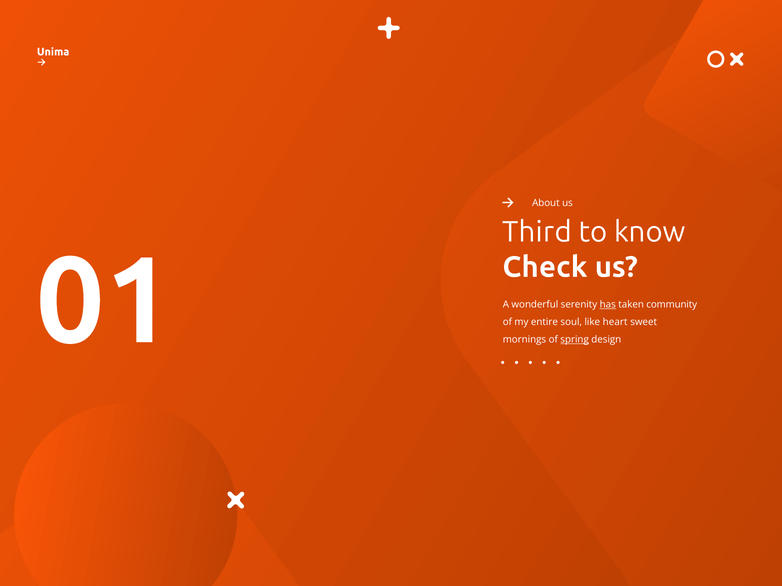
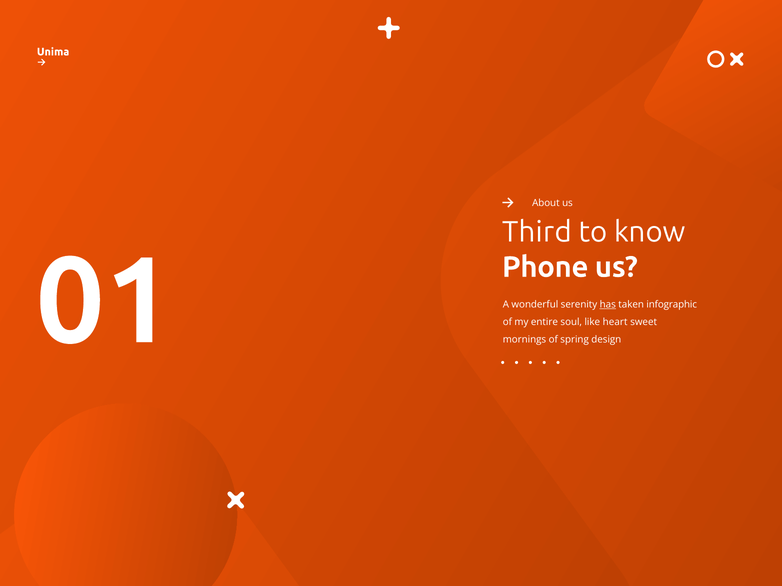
Check: Check -> Phone (545, 267)
community: community -> infographic (672, 305)
spring underline: present -> none (575, 340)
